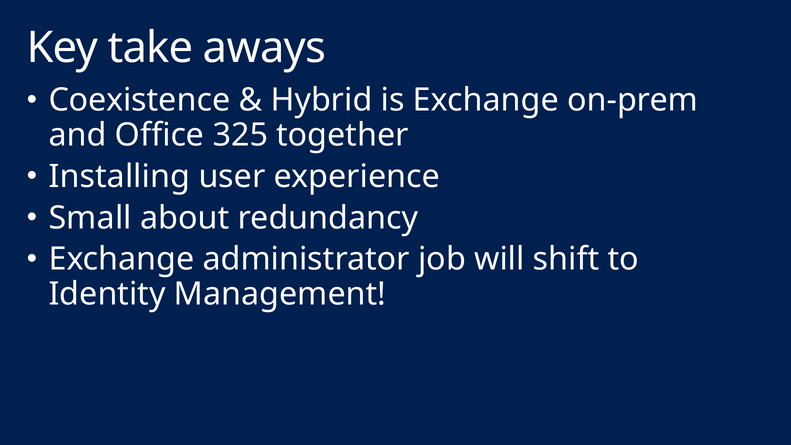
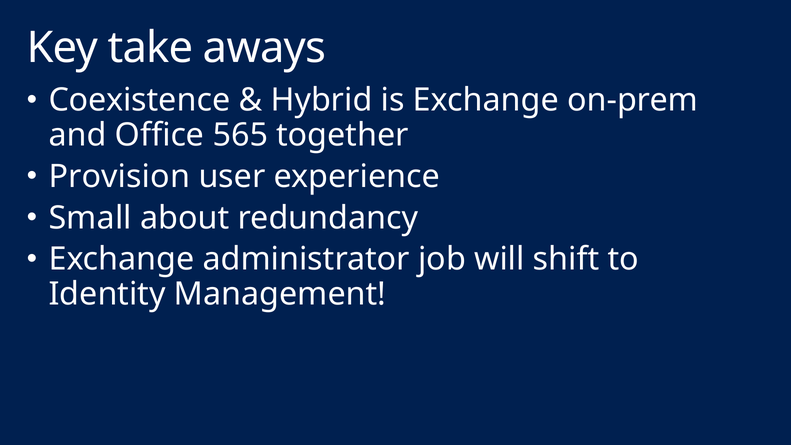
325: 325 -> 565 (240, 135)
Installing: Installing -> Provision (119, 177)
